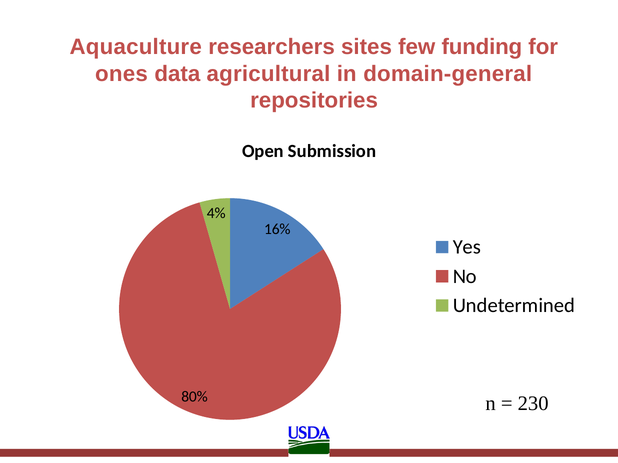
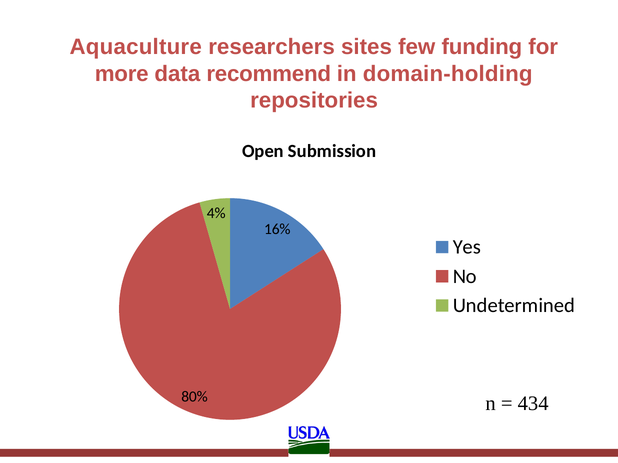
ones: ones -> more (122, 74)
agricultural: agricultural -> recommend (269, 74)
domain-general: domain-general -> domain-holding (448, 74)
230: 230 -> 434 (533, 404)
